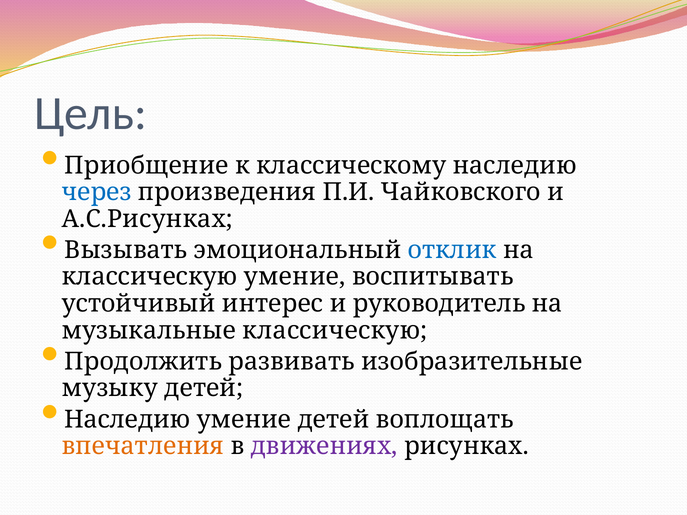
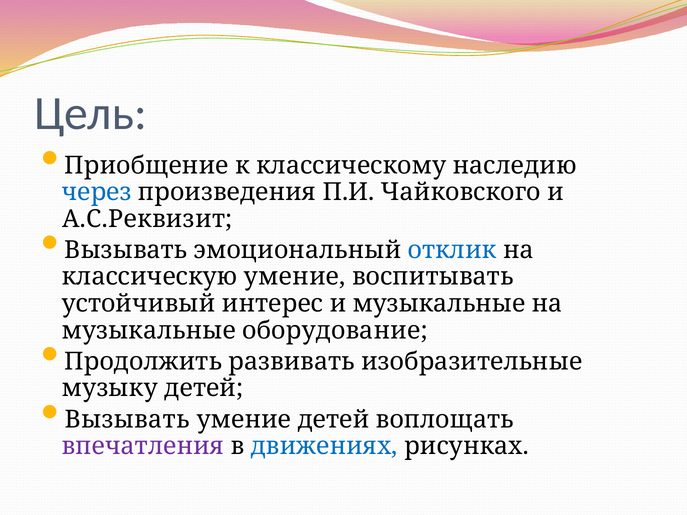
А.С.Рисунках: А.С.Рисунках -> А.С.Реквизит (147, 219)
и руководитель: руководитель -> музыкальные (439, 304)
музыкальные классическую: классическую -> оборудование (335, 331)
Наследию: Наследию -> Вызывать (127, 420)
впечатления colour: orange -> purple (143, 446)
движениях colour: purple -> blue (324, 446)
